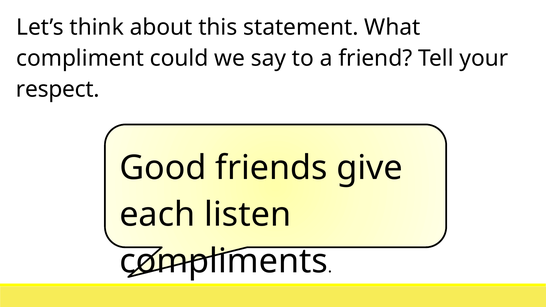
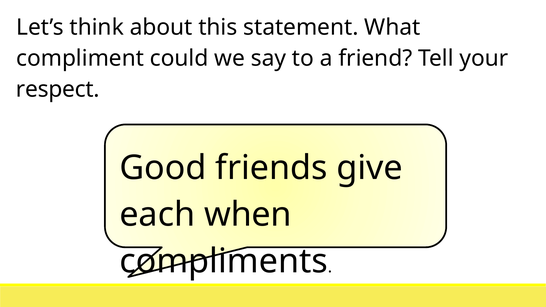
listen: listen -> when (248, 215)
